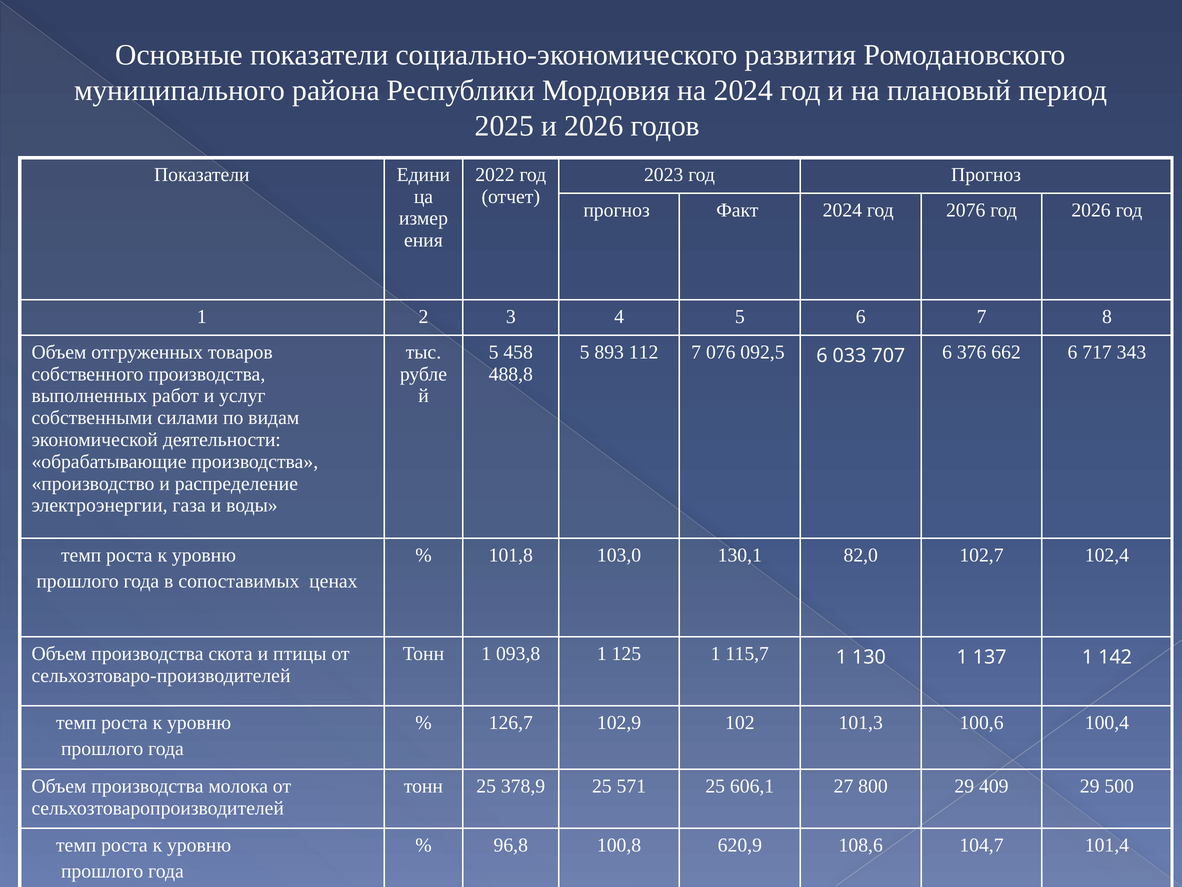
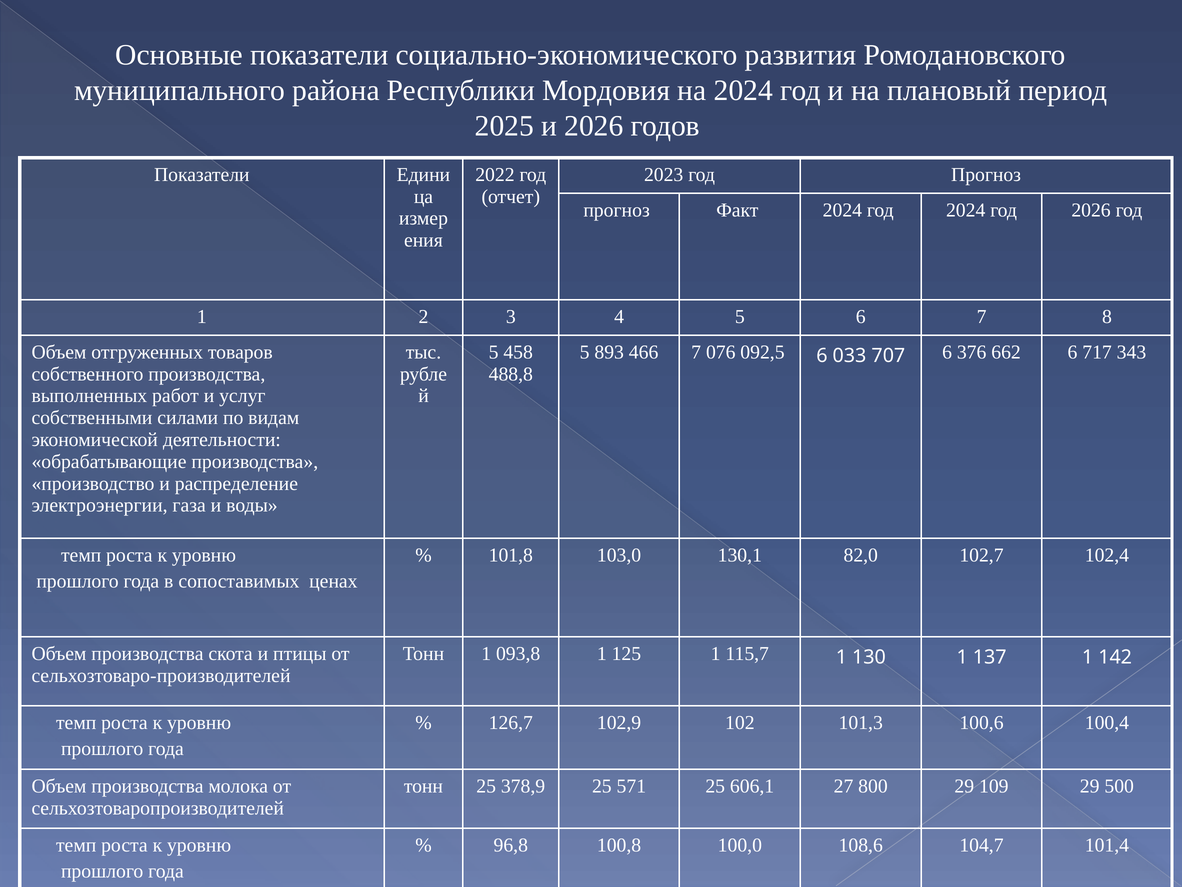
год 2076: 2076 -> 2024 (966, 210)
112: 112 -> 466 (644, 352)
409: 409 -> 109 (994, 786)
620,9: 620,9 -> 100,0 (740, 845)
